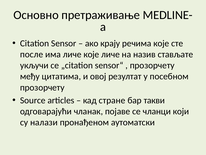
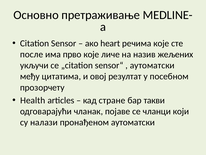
крају: крају -> heart (110, 43)
има личе: личе -> прво (72, 54)
стављате: стављате -> жељених (175, 54)
прозорчету: прозорчету -> аутоматски (152, 65)
Source: Source -> Health (33, 100)
